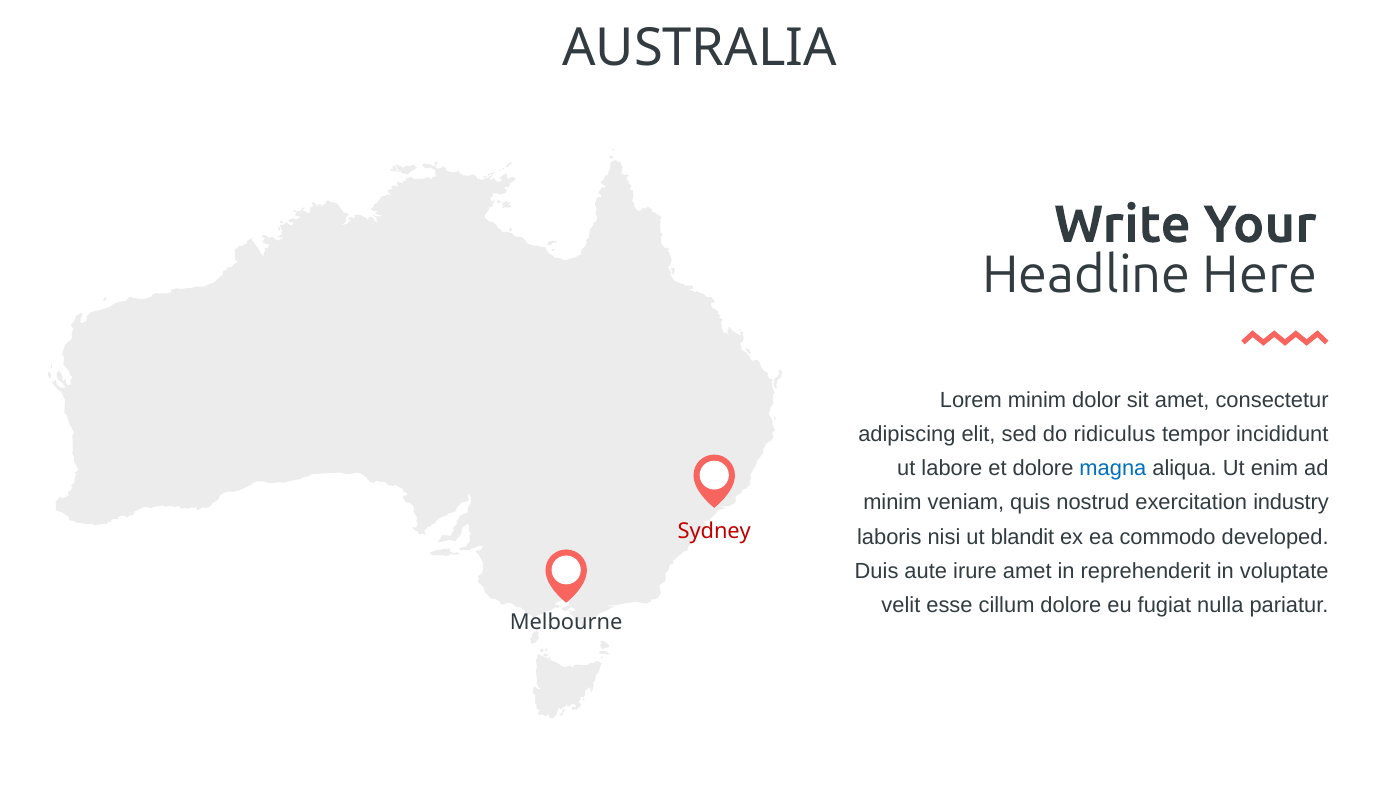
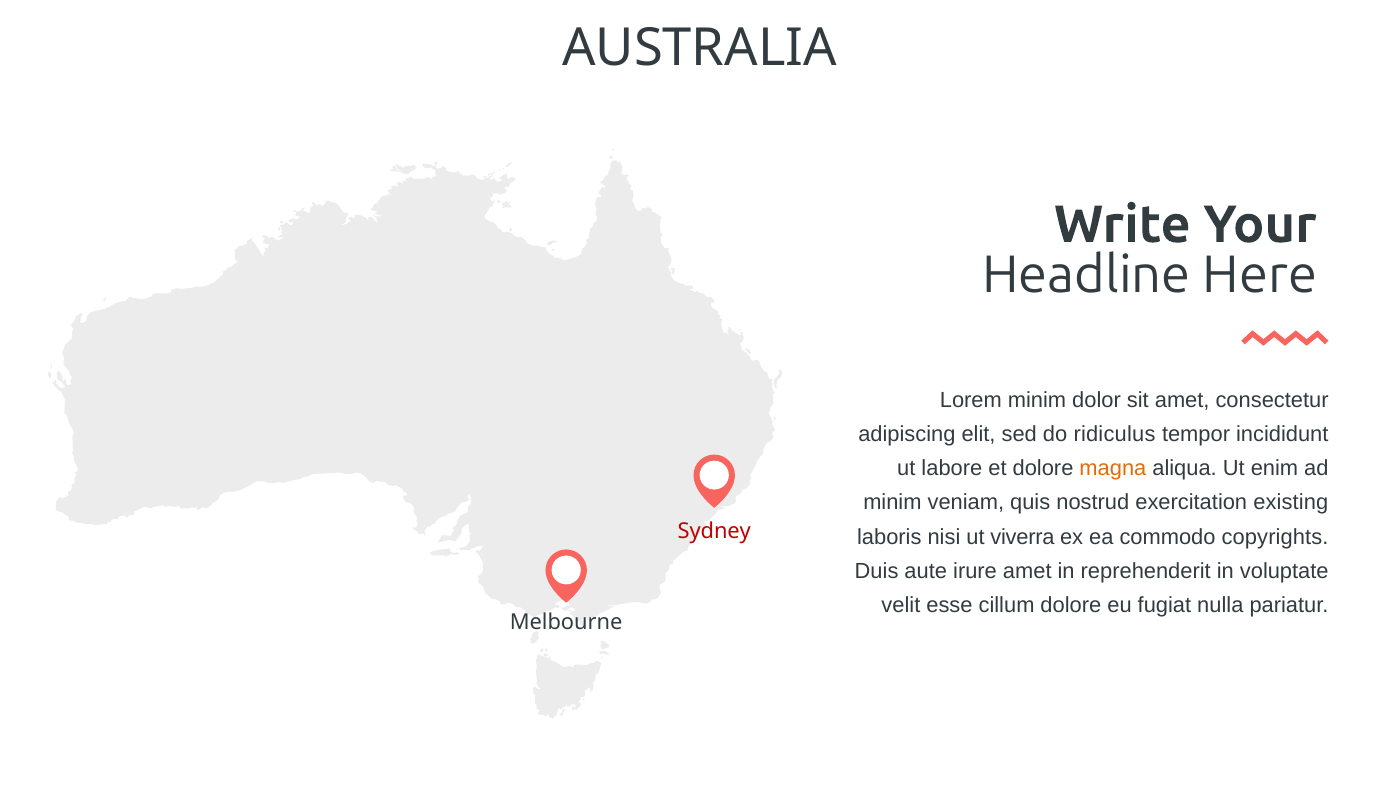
magna colour: blue -> orange (1113, 468)
industry: industry -> existing (1291, 502)
blandit: blandit -> viverra (1022, 536)
developed: developed -> copyrights (1275, 536)
